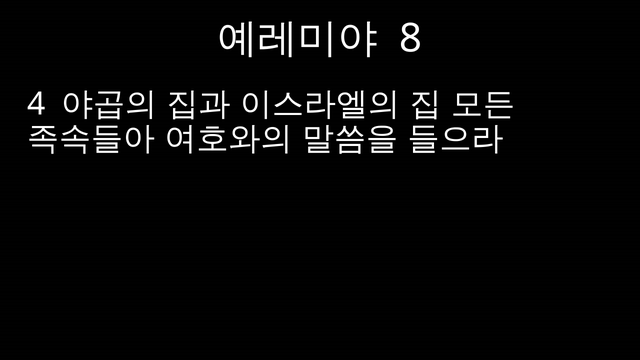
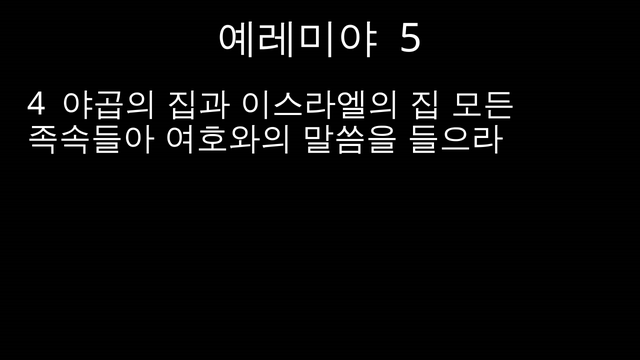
8: 8 -> 5 (411, 39)
